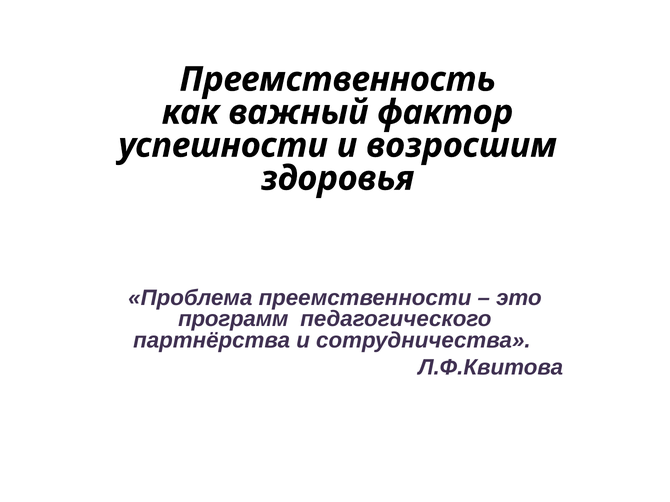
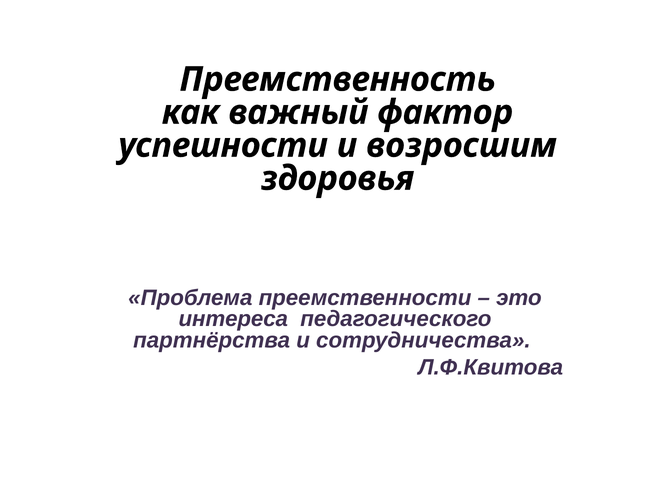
программ: программ -> интереса (233, 319)
